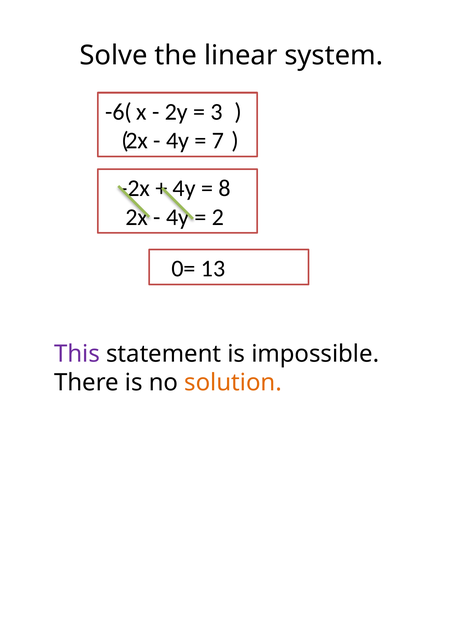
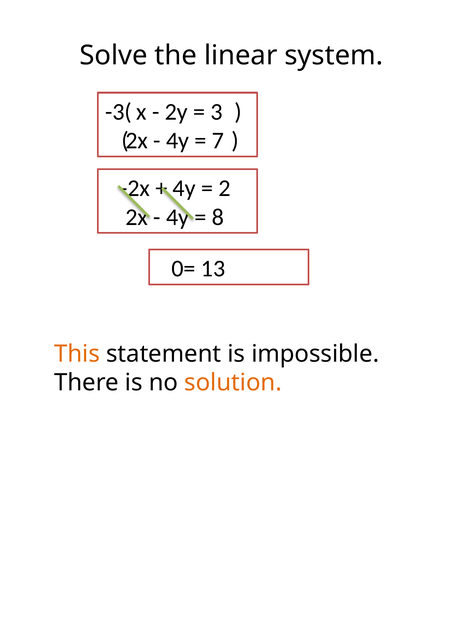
-6(: -6( -> -3( (119, 112)
8: 8 -> 2 (224, 188)
2: 2 -> 8 (218, 217)
This colour: purple -> orange (77, 353)
